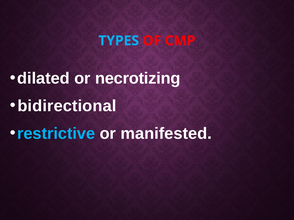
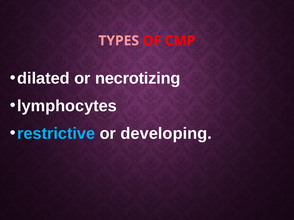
TYPES colour: light blue -> pink (119, 41)
bidirectional: bidirectional -> lymphocytes (67, 106)
manifested: manifested -> developing (166, 134)
